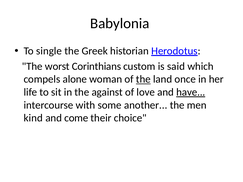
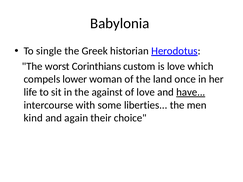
is said: said -> love (176, 66)
alone: alone -> lower (75, 79)
the underline: present -> none (143, 79)
another: another -> liberties (146, 105)
come: come -> again (76, 118)
